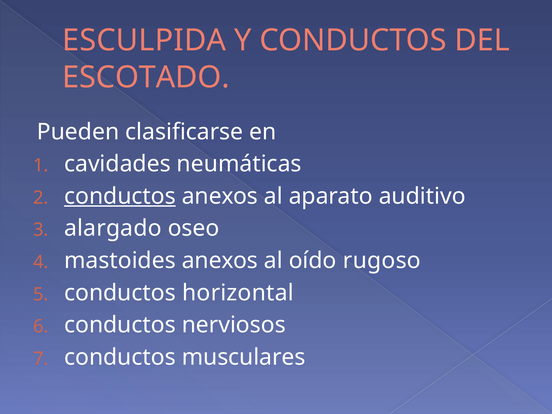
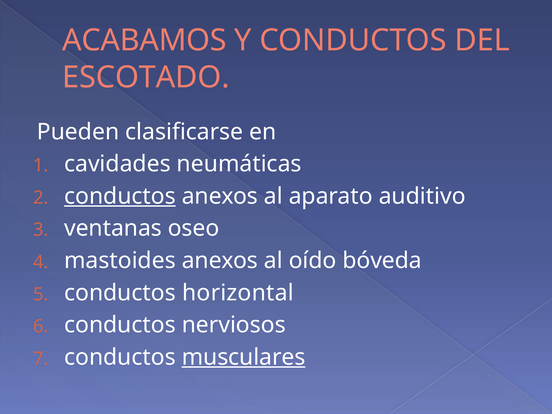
ESCULPIDA: ESCULPIDA -> ACABAMOS (144, 40)
alargado: alargado -> ventanas (113, 228)
rugoso: rugoso -> bóveda (382, 261)
musculares underline: none -> present (244, 357)
